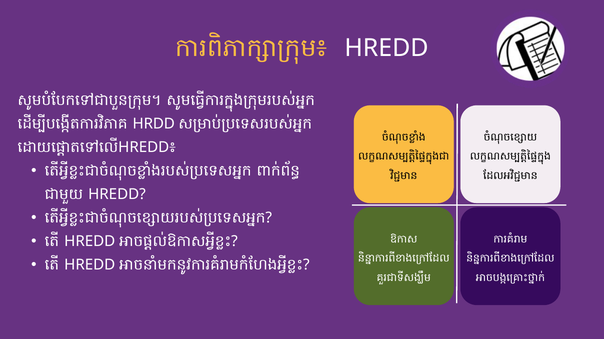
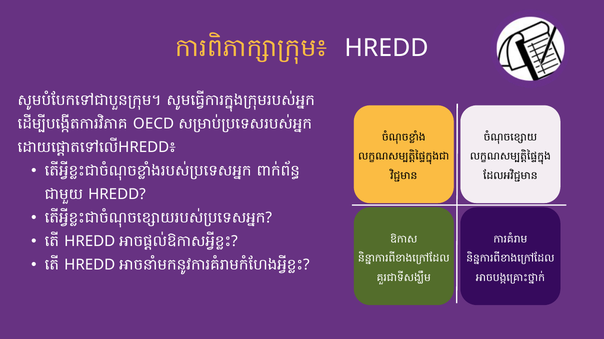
HRDD: HRDD -> OECD (154, 124)
